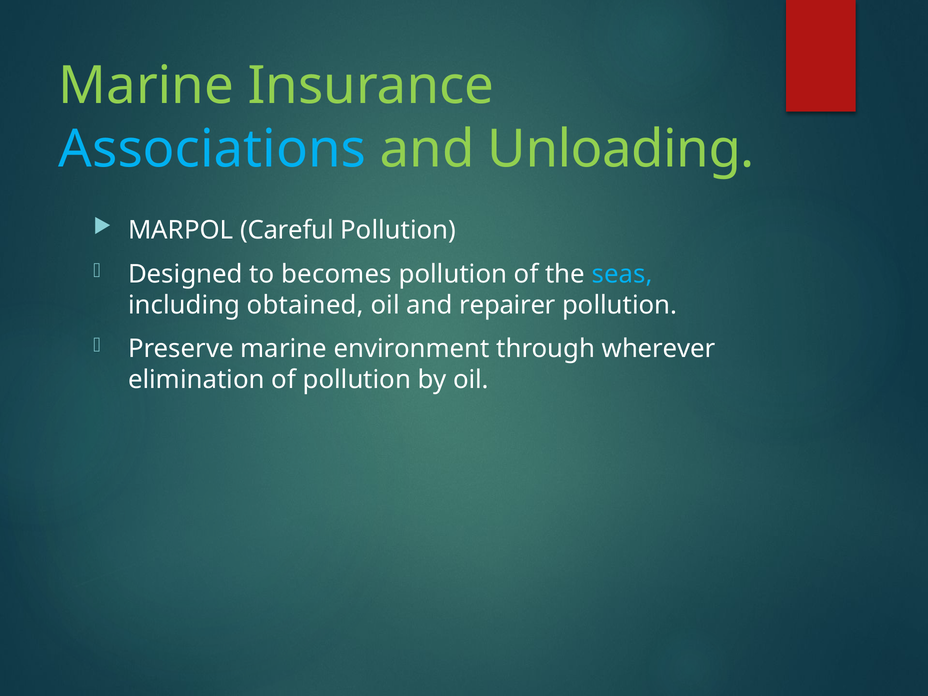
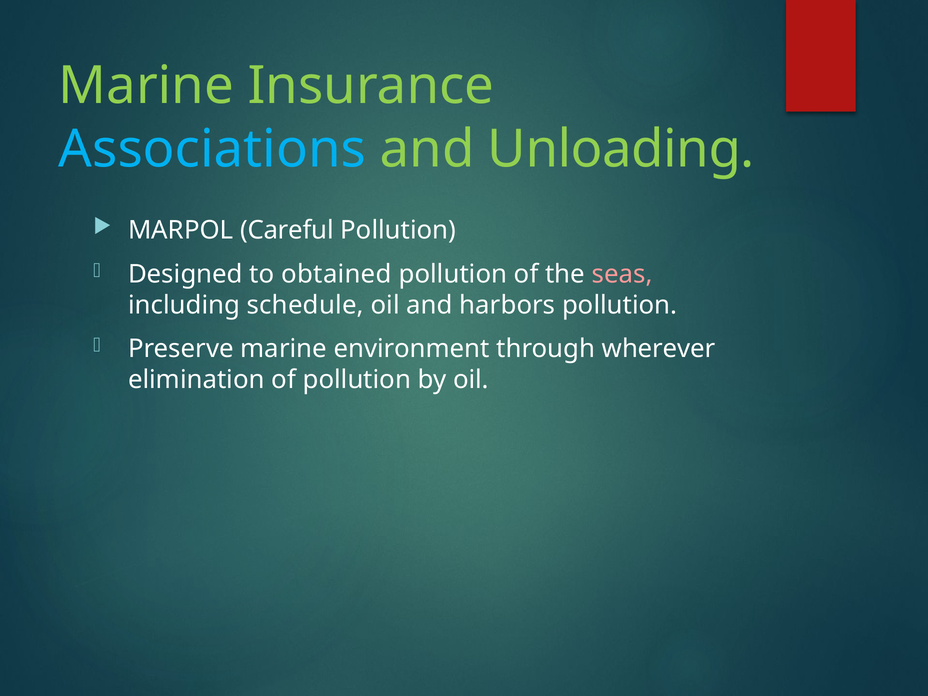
becomes: becomes -> obtained (336, 274)
seas colour: light blue -> pink (622, 274)
obtained: obtained -> schedule (305, 305)
repairer: repairer -> harbors (507, 305)
